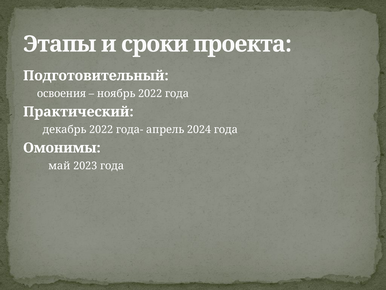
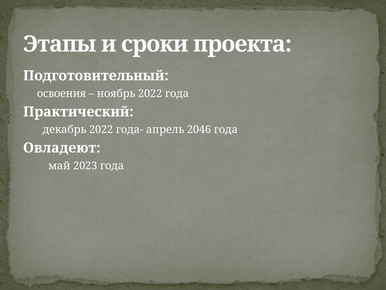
2024: 2024 -> 2046 (199, 129)
Омонимы: Омонимы -> Овладеют (62, 148)
